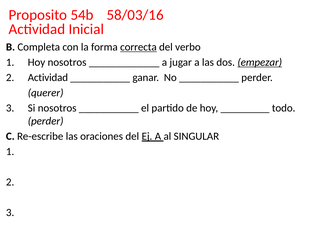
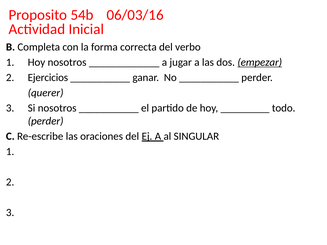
58/03/16: 58/03/16 -> 06/03/16 (135, 15)
correcta underline: present -> none (138, 47)
2 Actividad: Actividad -> Ejercicios (48, 78)
